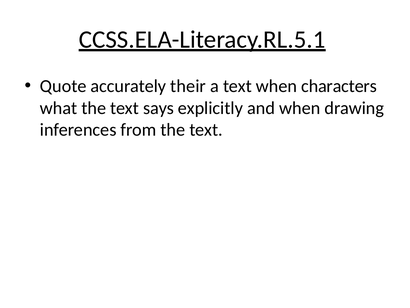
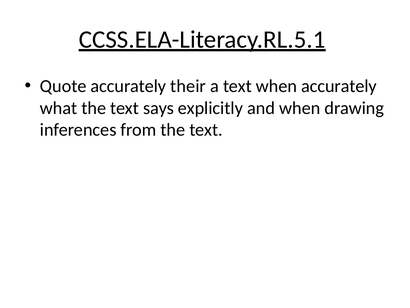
when characters: characters -> accurately (339, 86)
